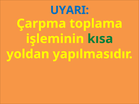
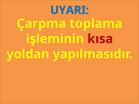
kısa colour: green -> red (100, 39)
